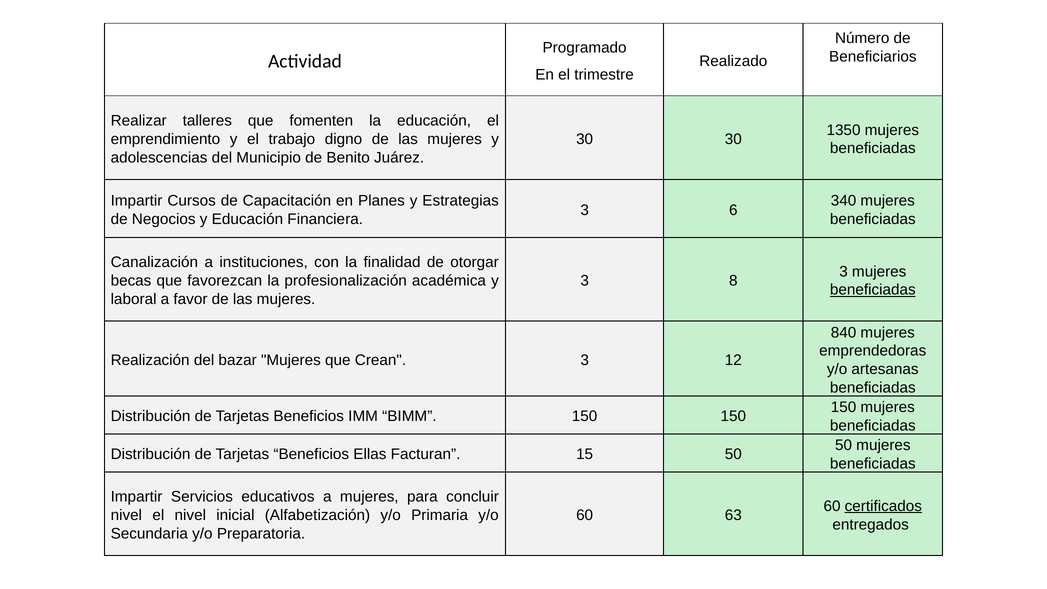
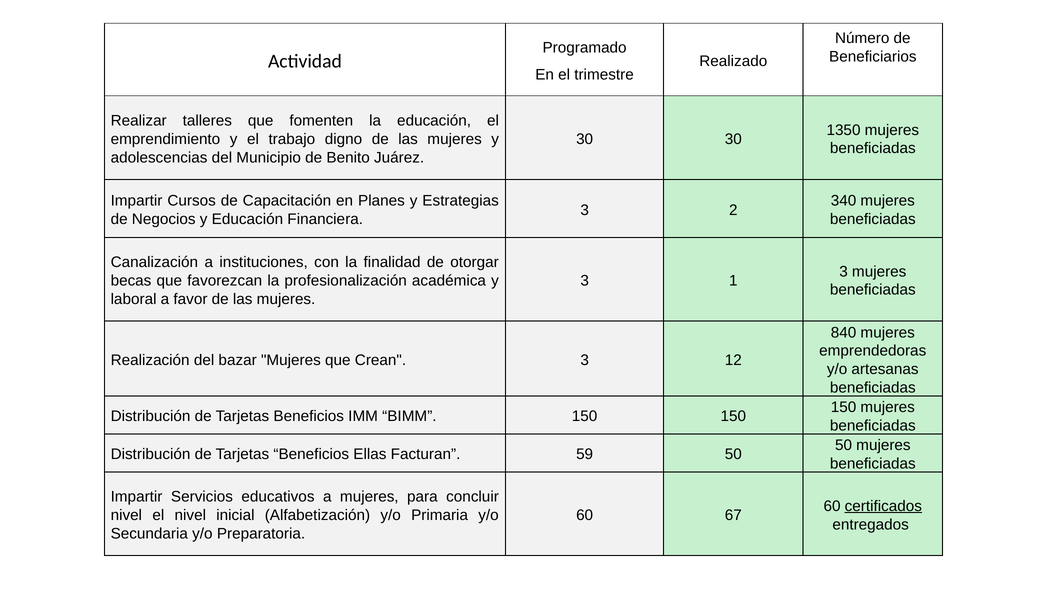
6: 6 -> 2 (733, 210)
8: 8 -> 1 (733, 281)
beneficiadas underline: present -> none (873, 290)
15: 15 -> 59 (585, 454)
63: 63 -> 67 (733, 515)
